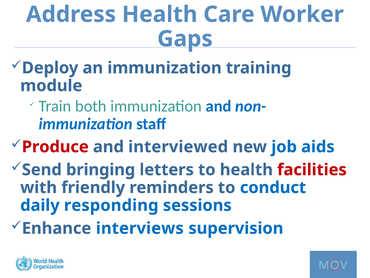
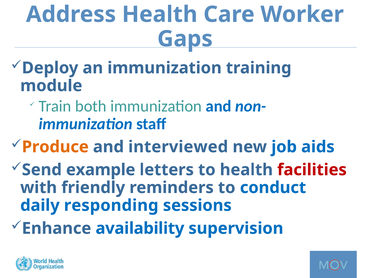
Produce colour: red -> orange (55, 147)
bringing: bringing -> example (101, 170)
interviews: interviews -> availability (140, 228)
